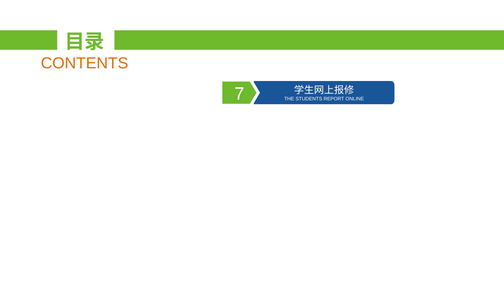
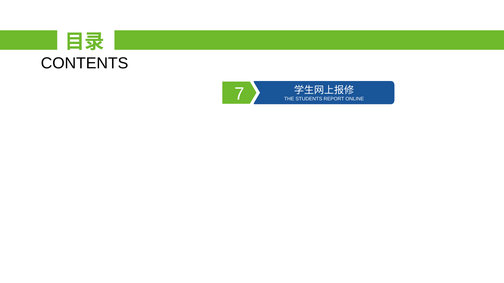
CONTENTS colour: orange -> black (85, 63)
